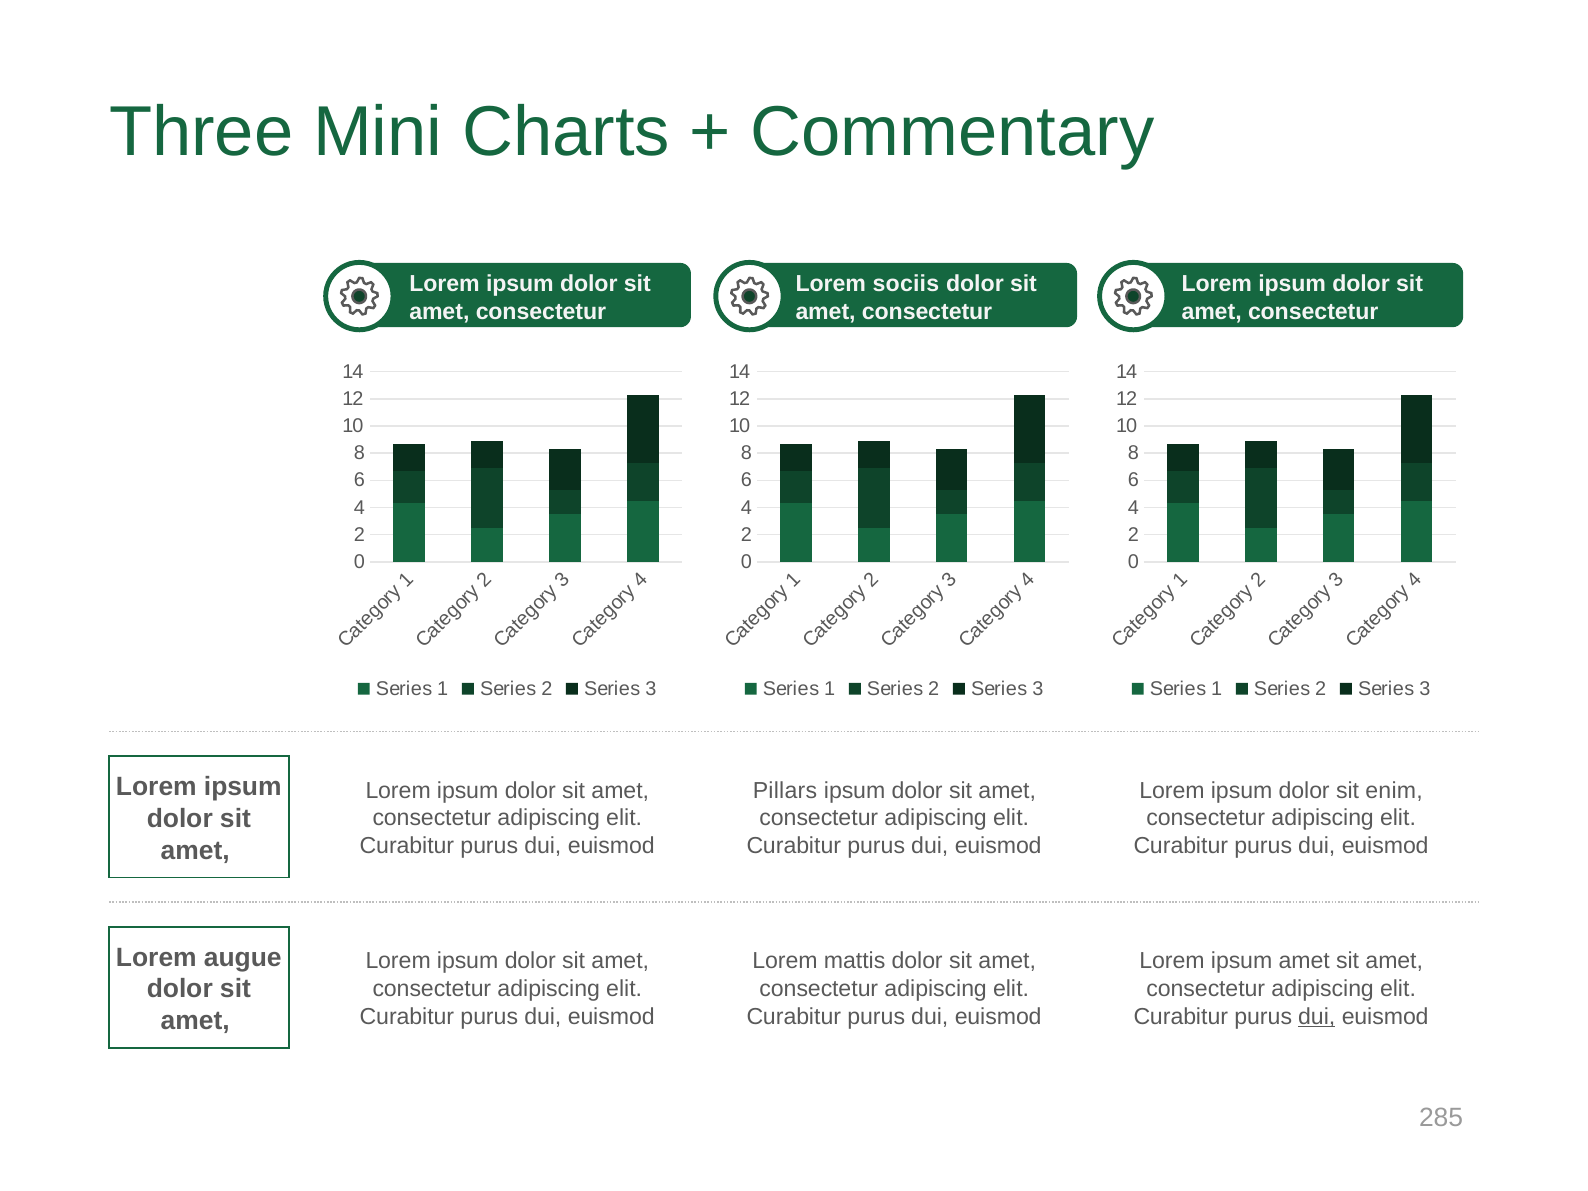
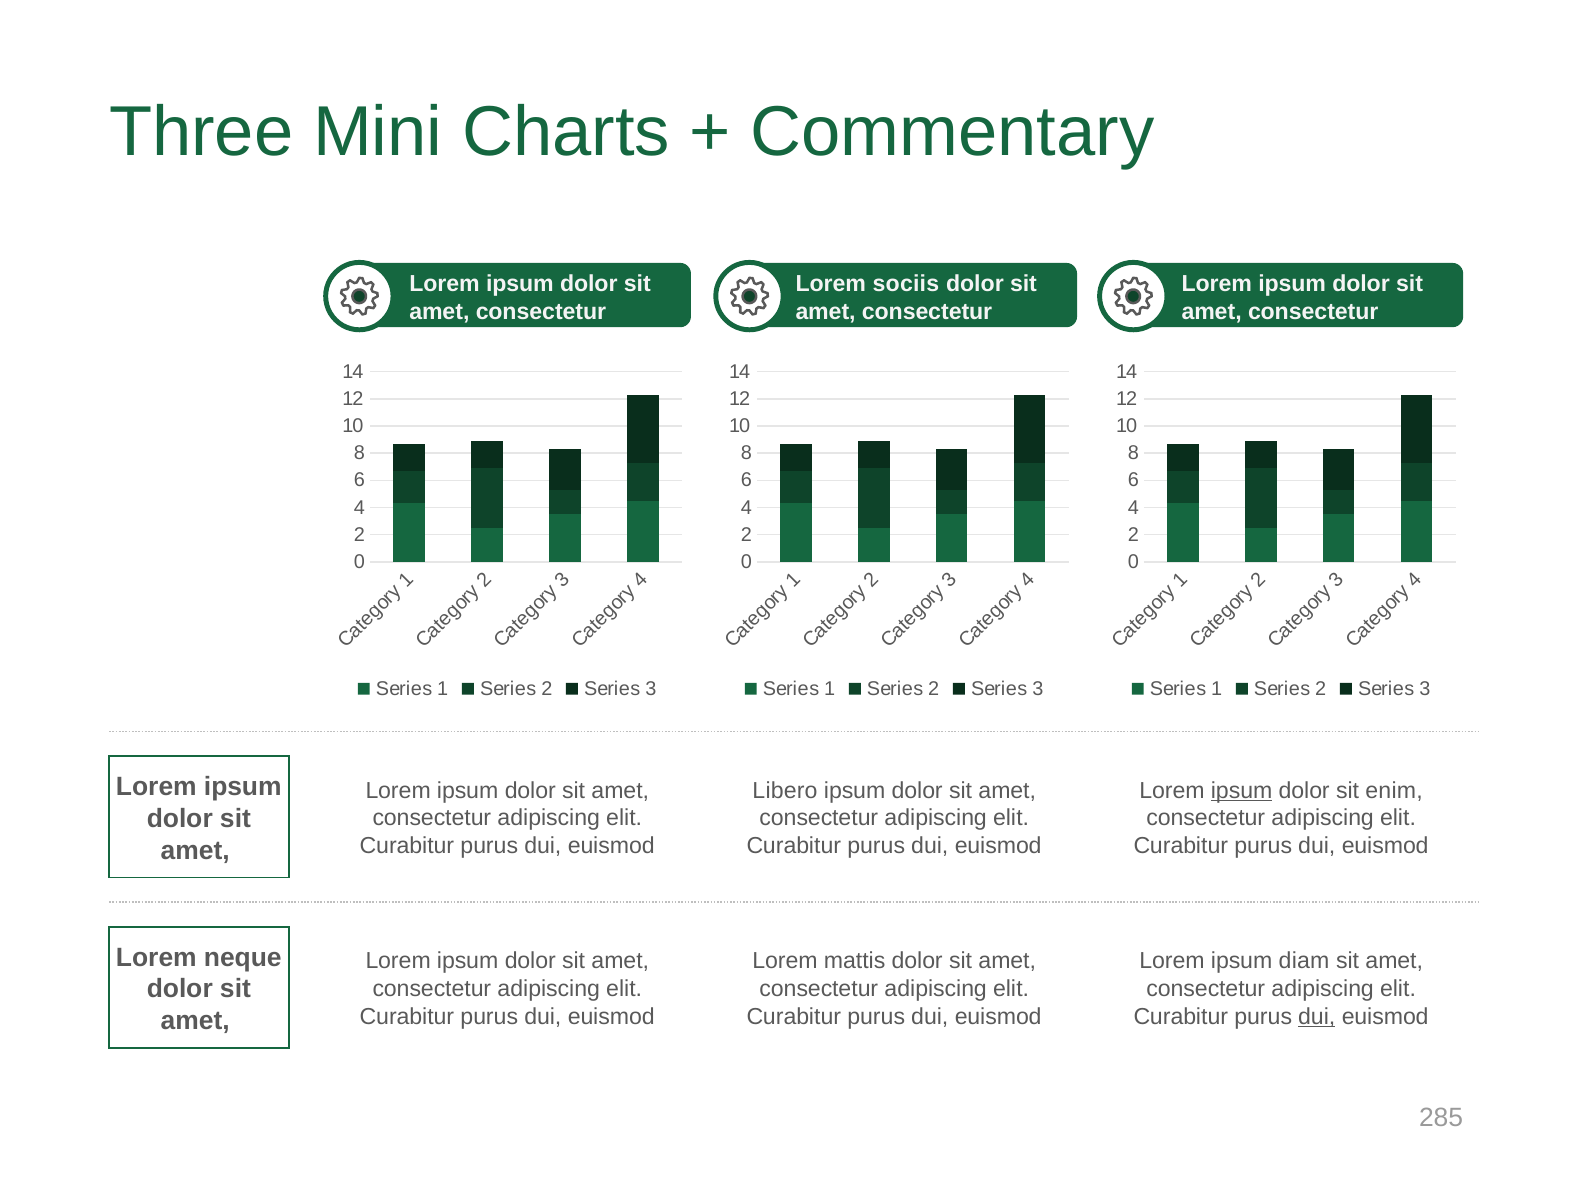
Pillars: Pillars -> Libero (785, 791)
ipsum underline: none -> present (1242, 791)
augue: augue -> neque (243, 957)
ipsum amet: amet -> diam (1304, 961)
